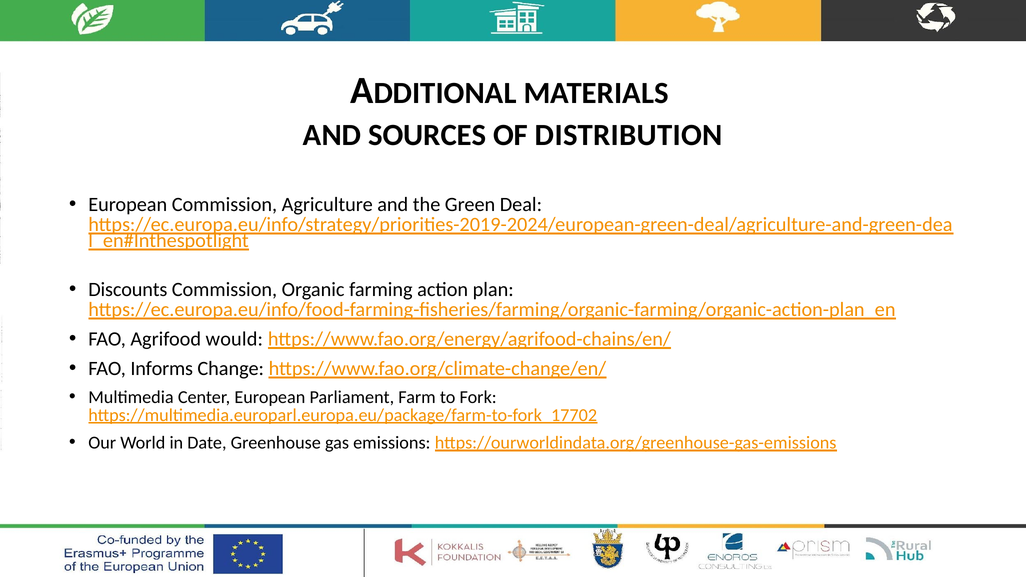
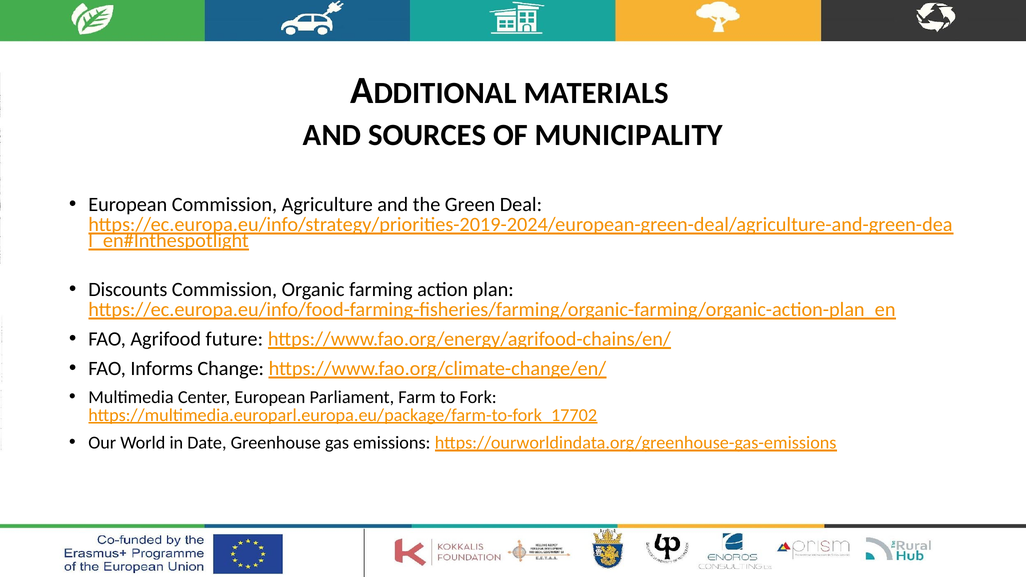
DISTRIBUTION: DISTRIBUTION -> MUNICIPALITY (629, 135)
would: would -> future (234, 339)
